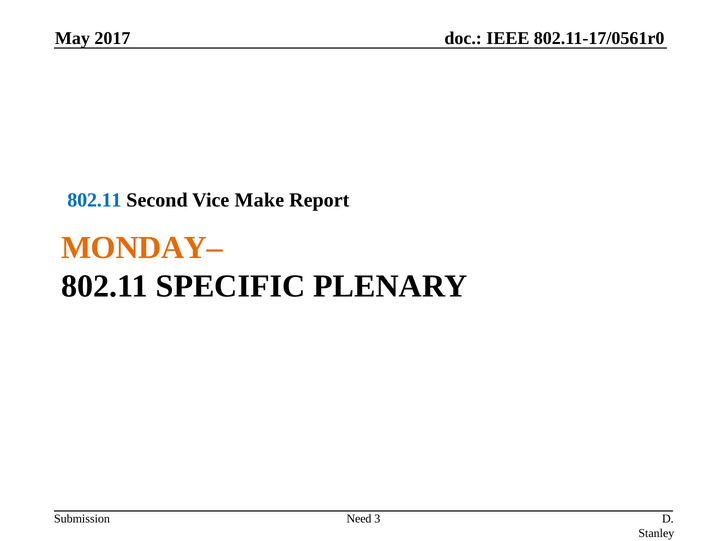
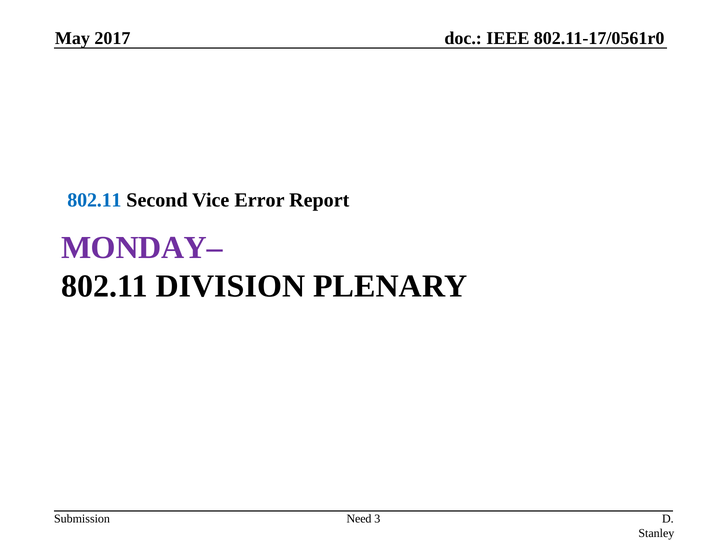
Make: Make -> Error (259, 200)
MONDAY– colour: orange -> purple (142, 247)
SPECIFIC: SPECIFIC -> DIVISION (231, 286)
